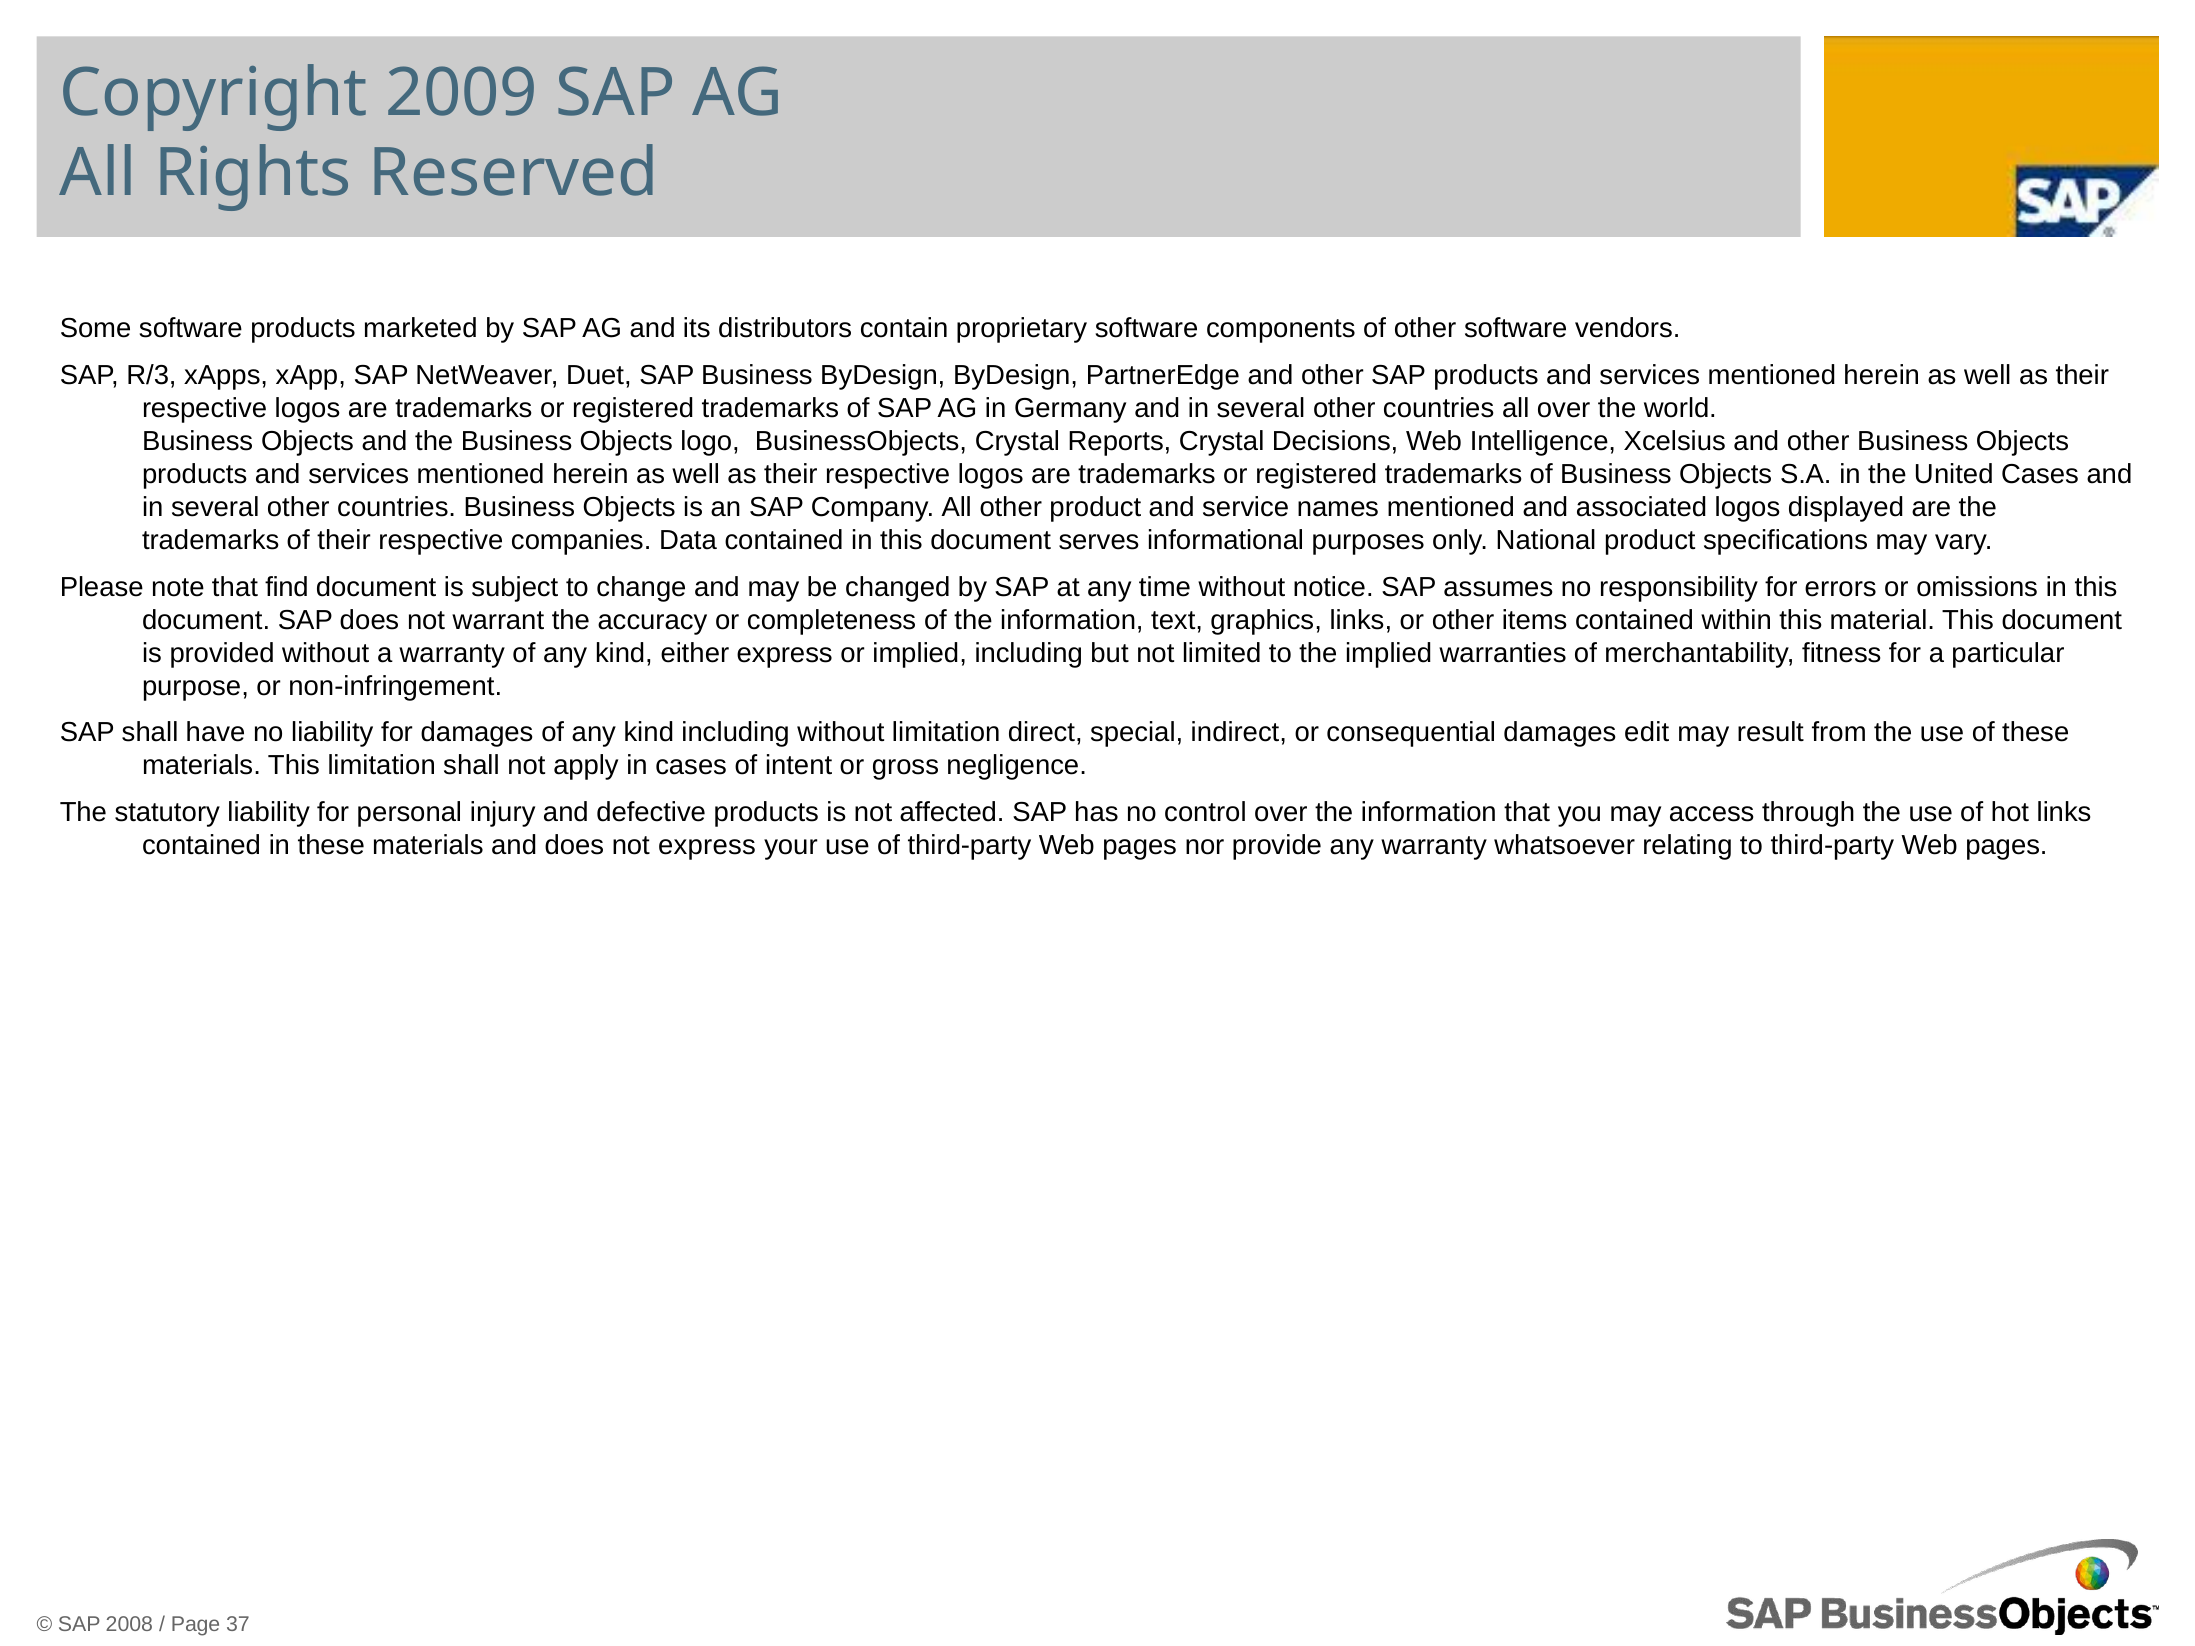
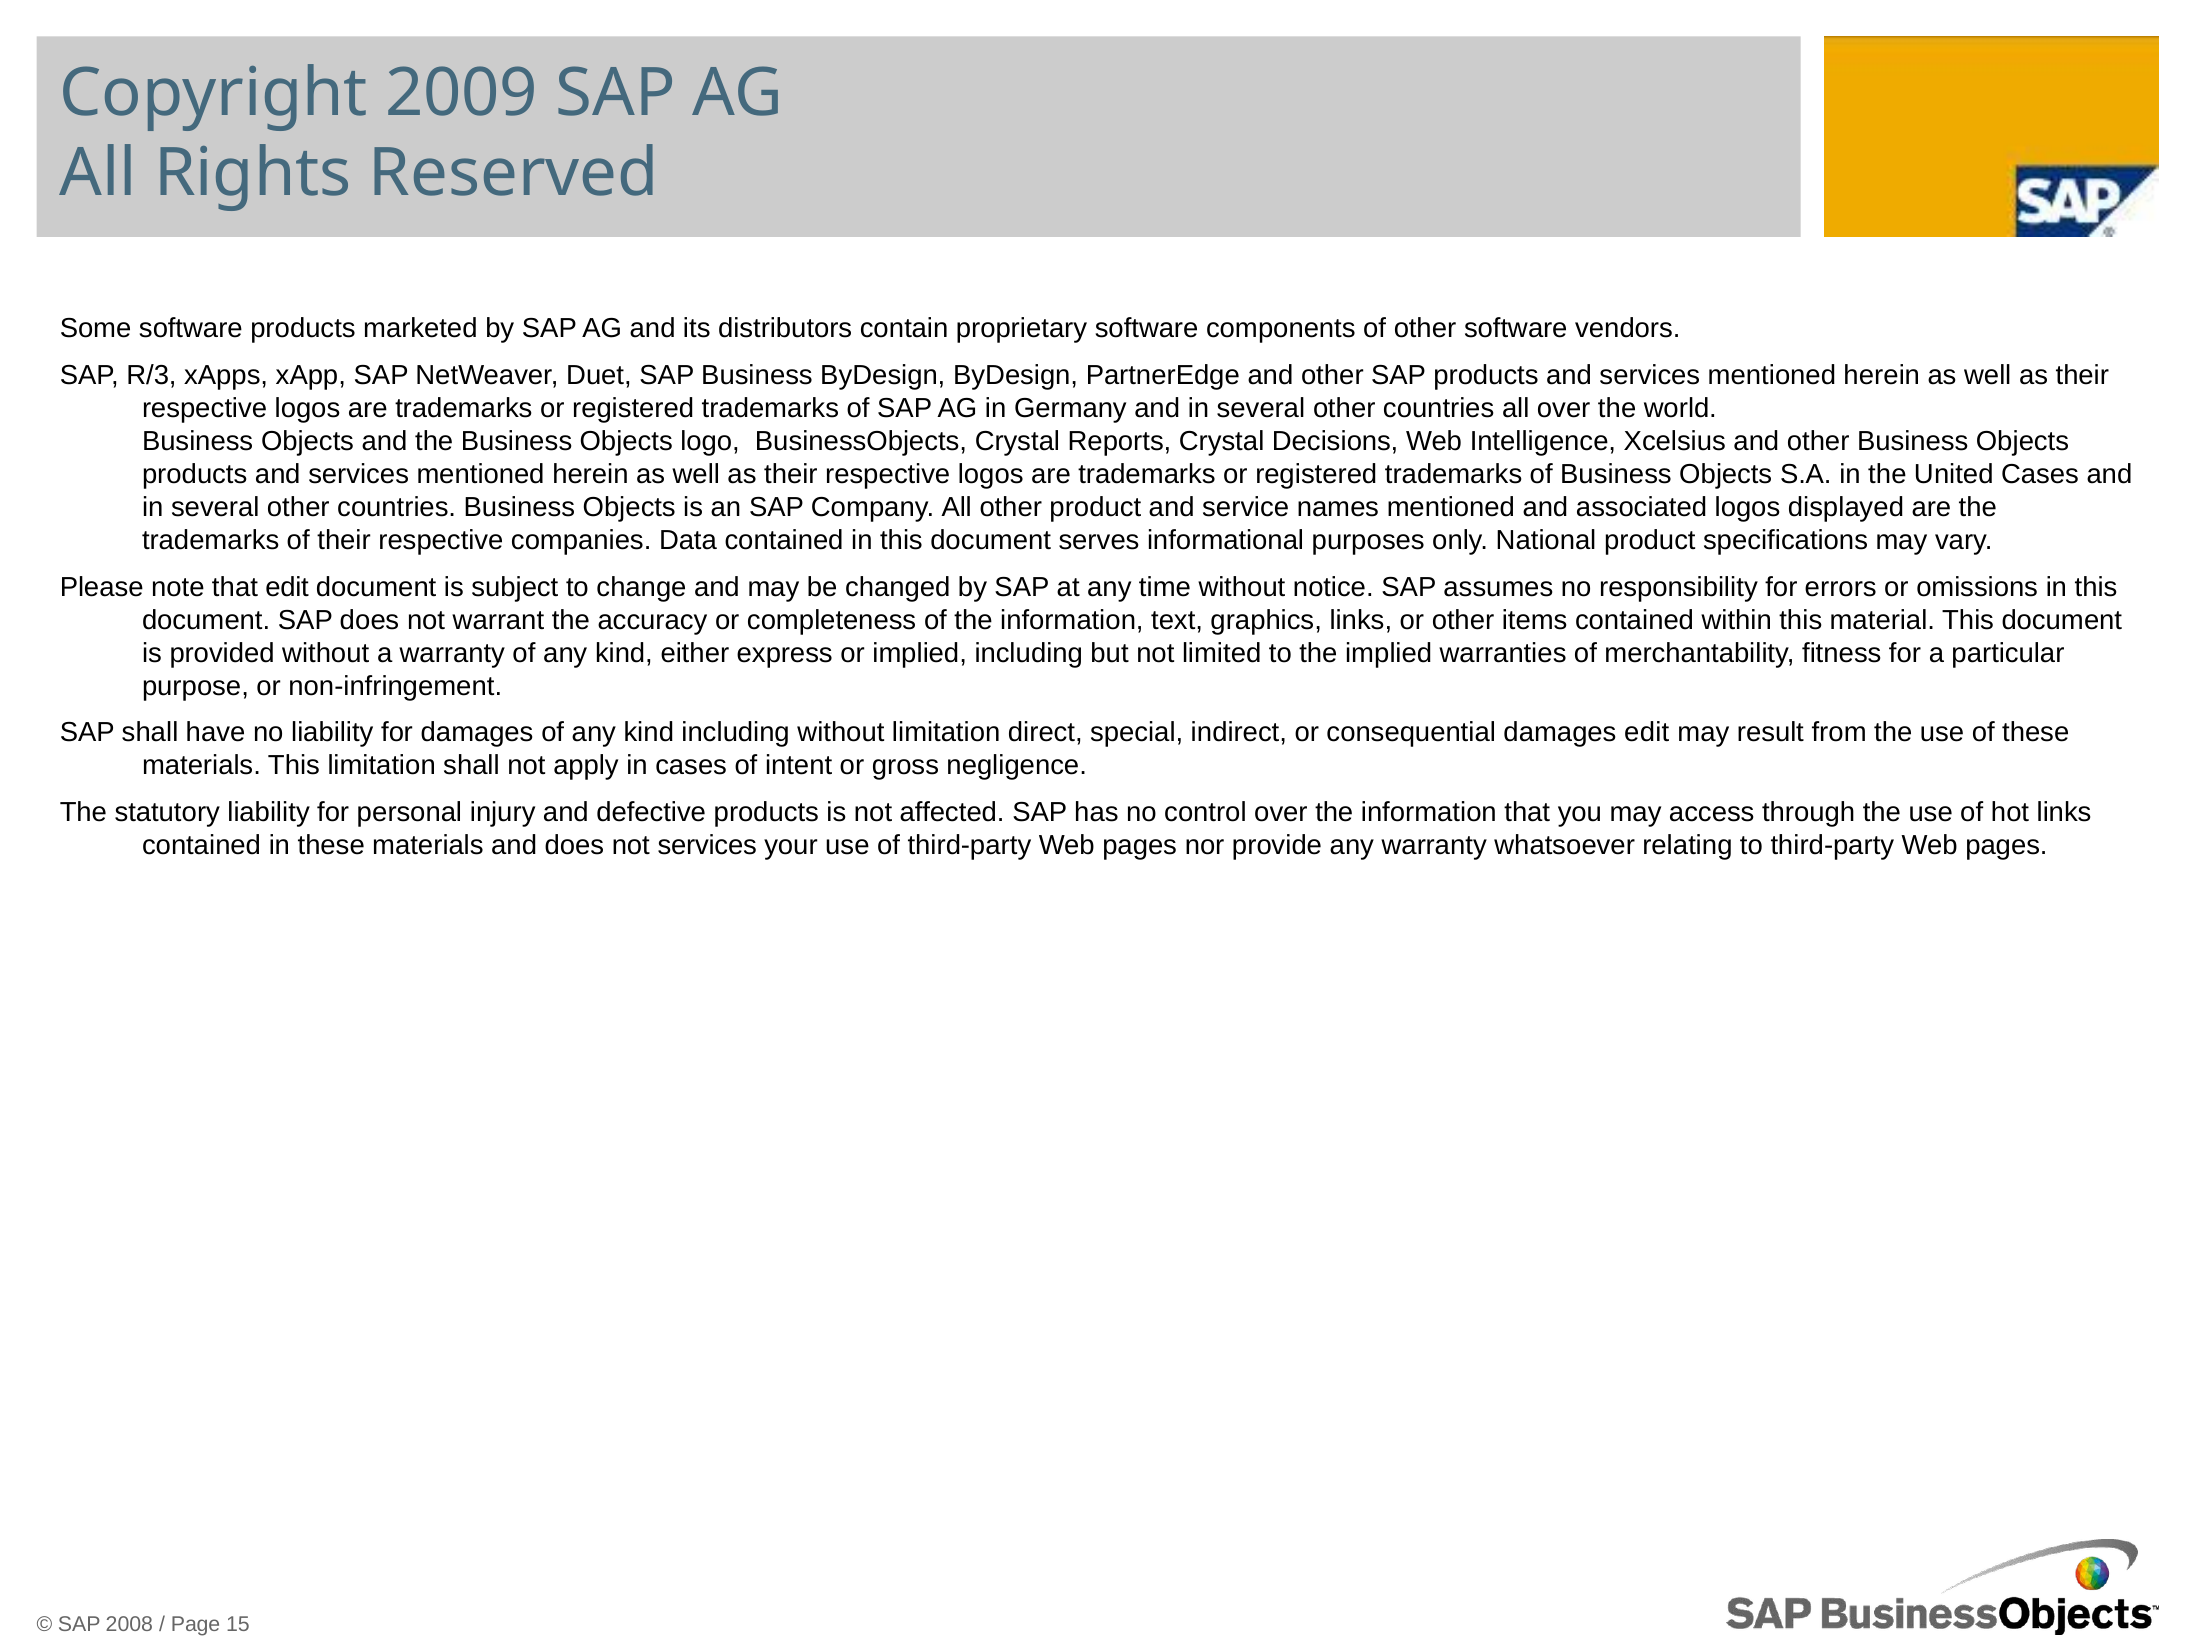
that find: find -> edit (287, 587)
not express: express -> services (707, 846)
37: 37 -> 15 (238, 1625)
